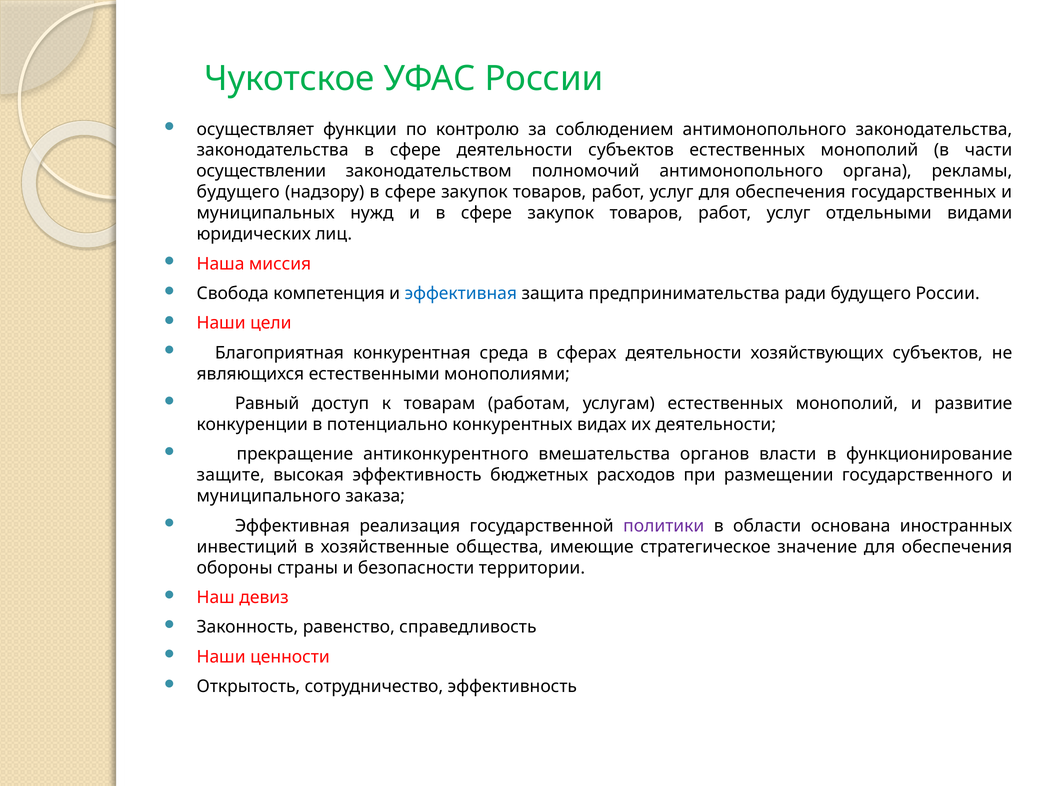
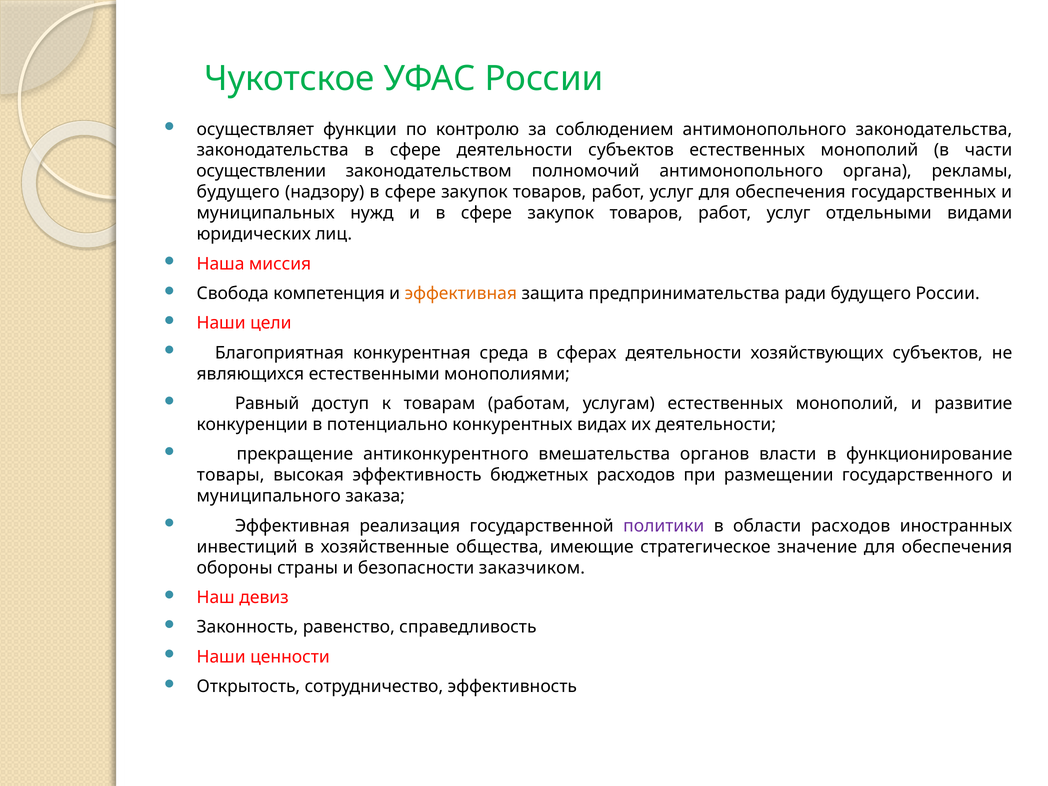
эффективная colour: blue -> orange (461, 293)
защите: защите -> товары (231, 475)
области основана: основана -> расходов (851, 526)
территории: территории -> заказчиком (532, 568)
